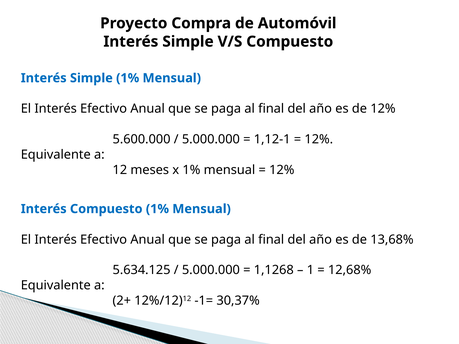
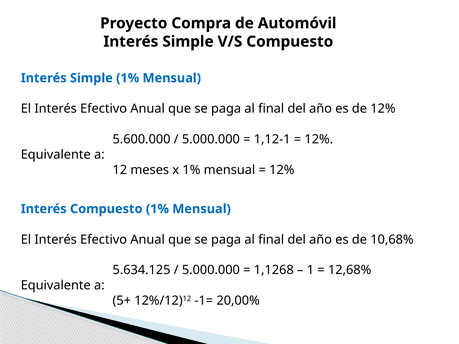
13,68%: 13,68% -> 10,68% (392, 240)
2+: 2+ -> 5+ (122, 301)
30,37%: 30,37% -> 20,00% (238, 301)
